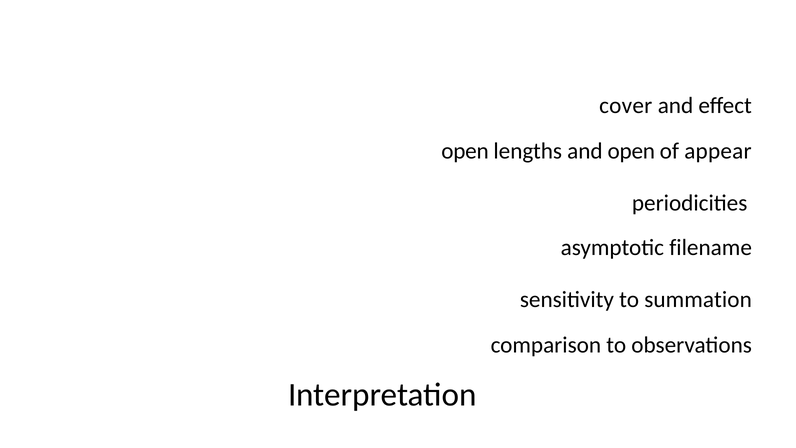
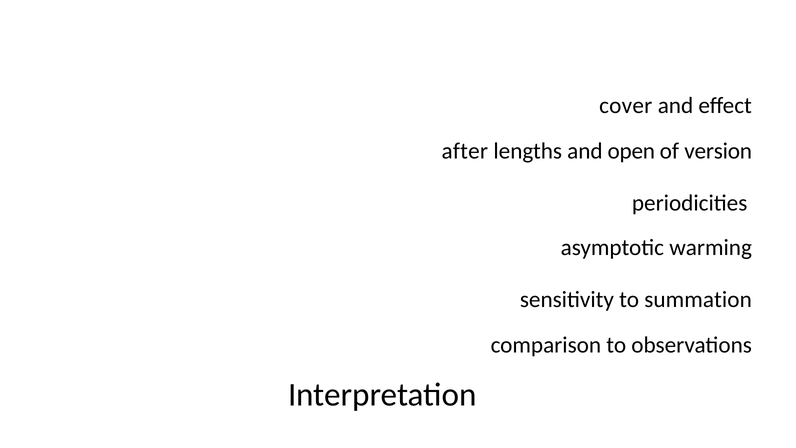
open: open -> after (465, 151)
appear: appear -> version (718, 151)
filename: filename -> warming (711, 247)
